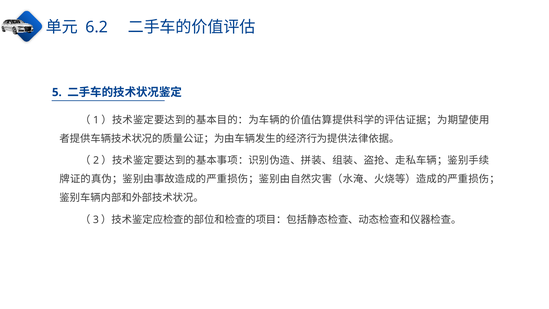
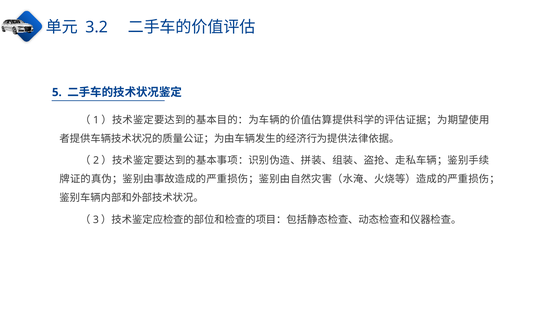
6.2: 6.2 -> 3.2 (97, 27)
